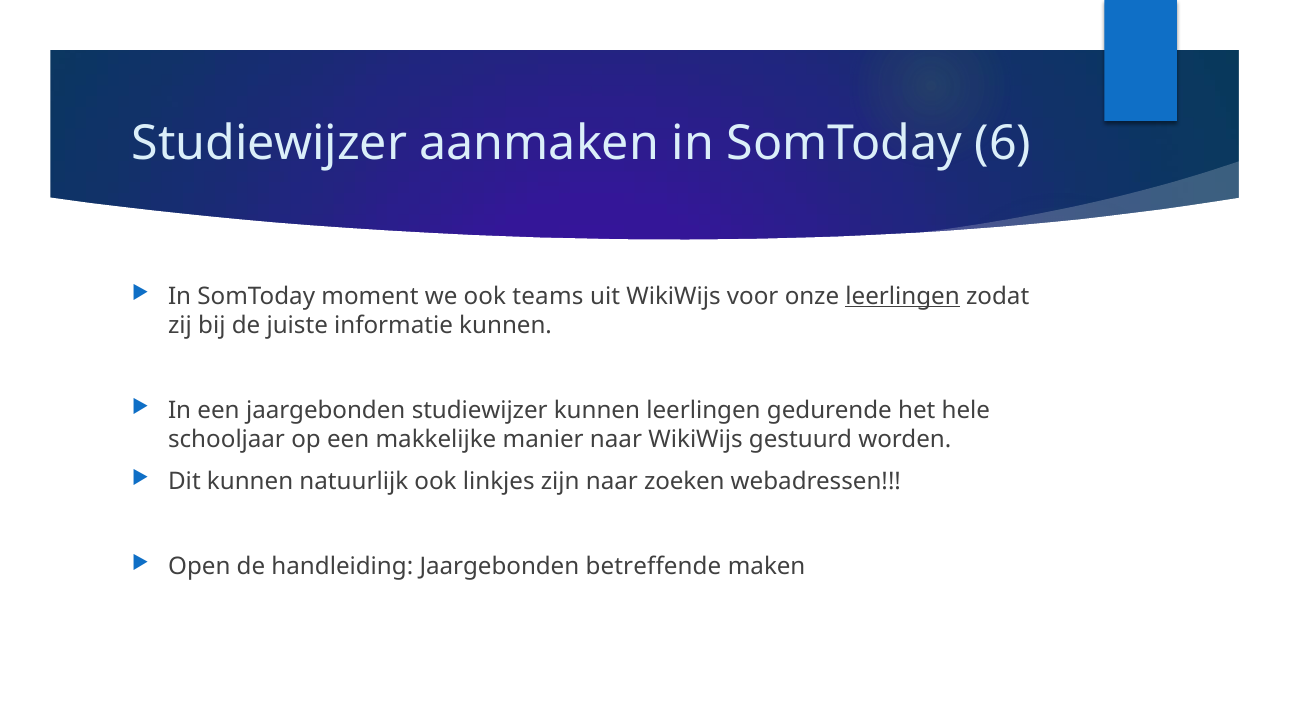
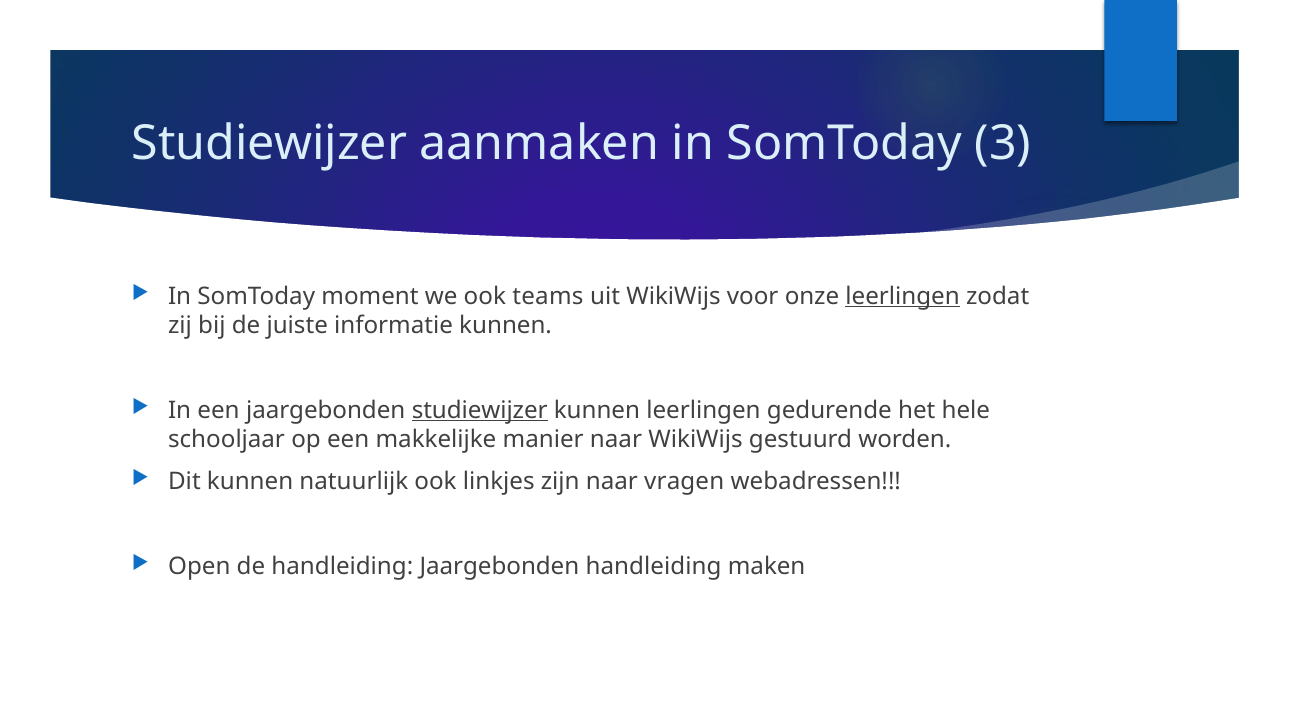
6: 6 -> 3 (1003, 144)
studiewijzer underline: none -> present (480, 410)
zoeken: zoeken -> vragen (684, 482)
Jaargebonden betreffende: betreffende -> handleiding (654, 567)
